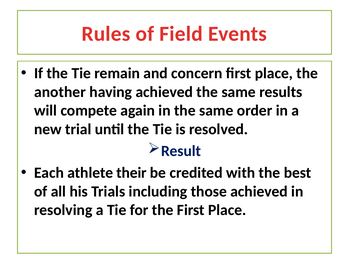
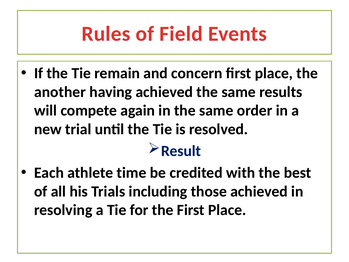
their: their -> time (131, 173)
